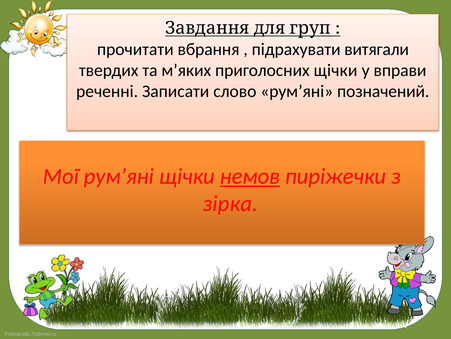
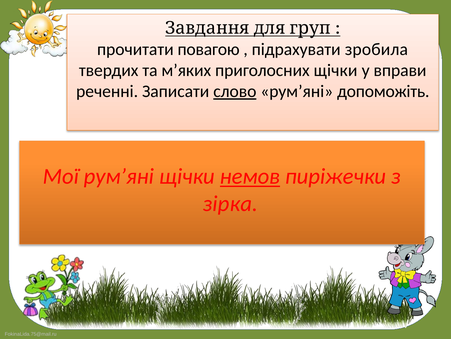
вбрання: вбрання -> повагою (209, 49)
витягали: витягали -> зробила (376, 49)
слово underline: none -> present (235, 91)
позначений: позначений -> допоможіть (383, 91)
